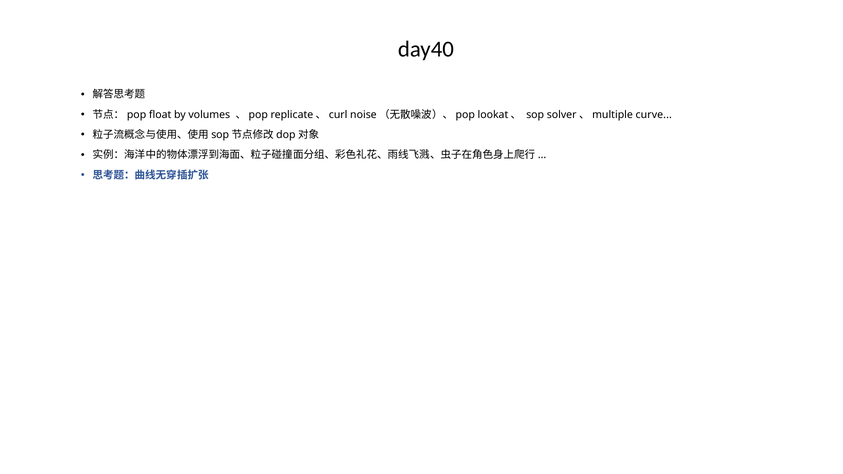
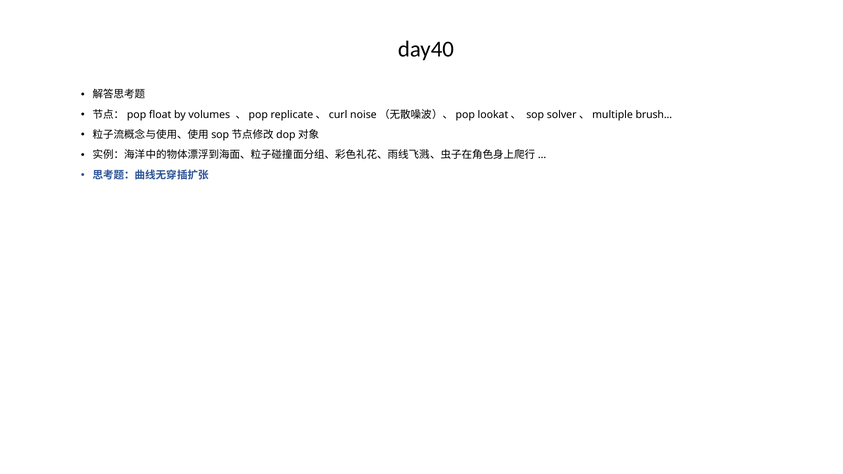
curve: curve -> brush (654, 115)
